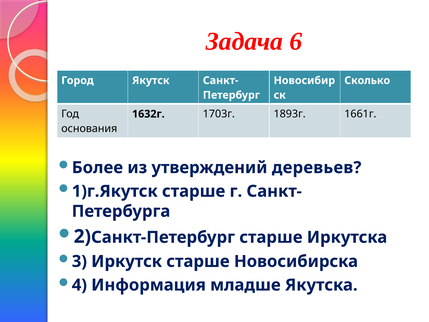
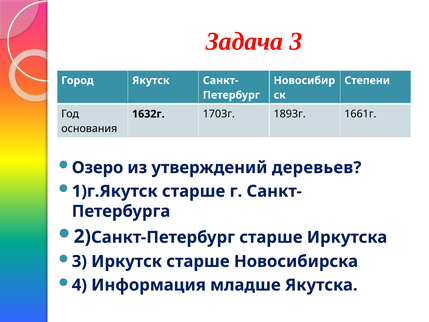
Задача 6: 6 -> 3 (296, 41)
Сколько: Сколько -> Степени (367, 80)
Более: Более -> Озеро (98, 167)
